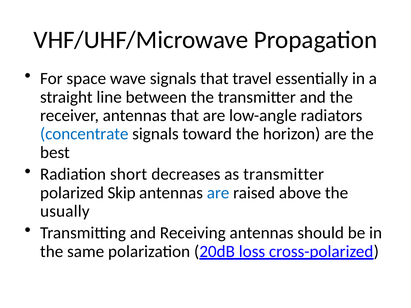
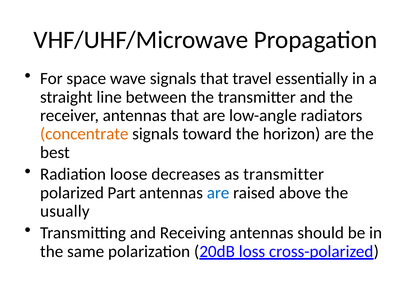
concentrate colour: blue -> orange (84, 134)
short: short -> loose (129, 174)
Skip: Skip -> Part (122, 193)
